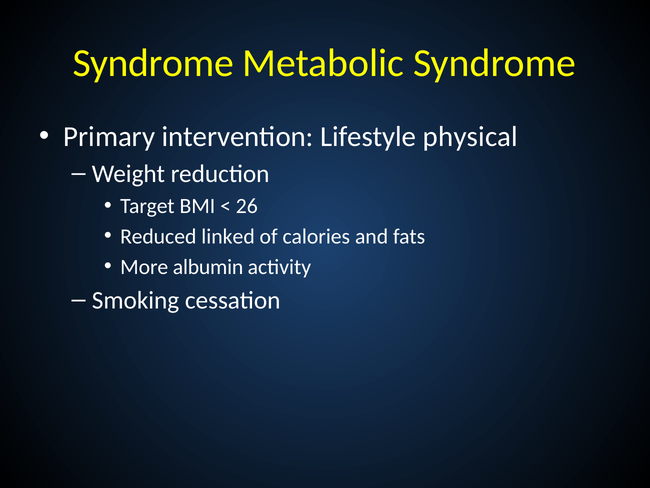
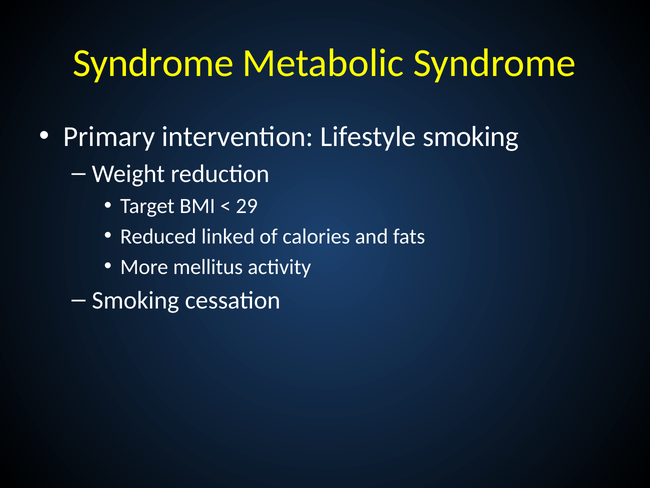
Lifestyle physical: physical -> smoking (471, 136)
26: 26 -> 29 (247, 206)
albumin: albumin -> mellitus (208, 267)
